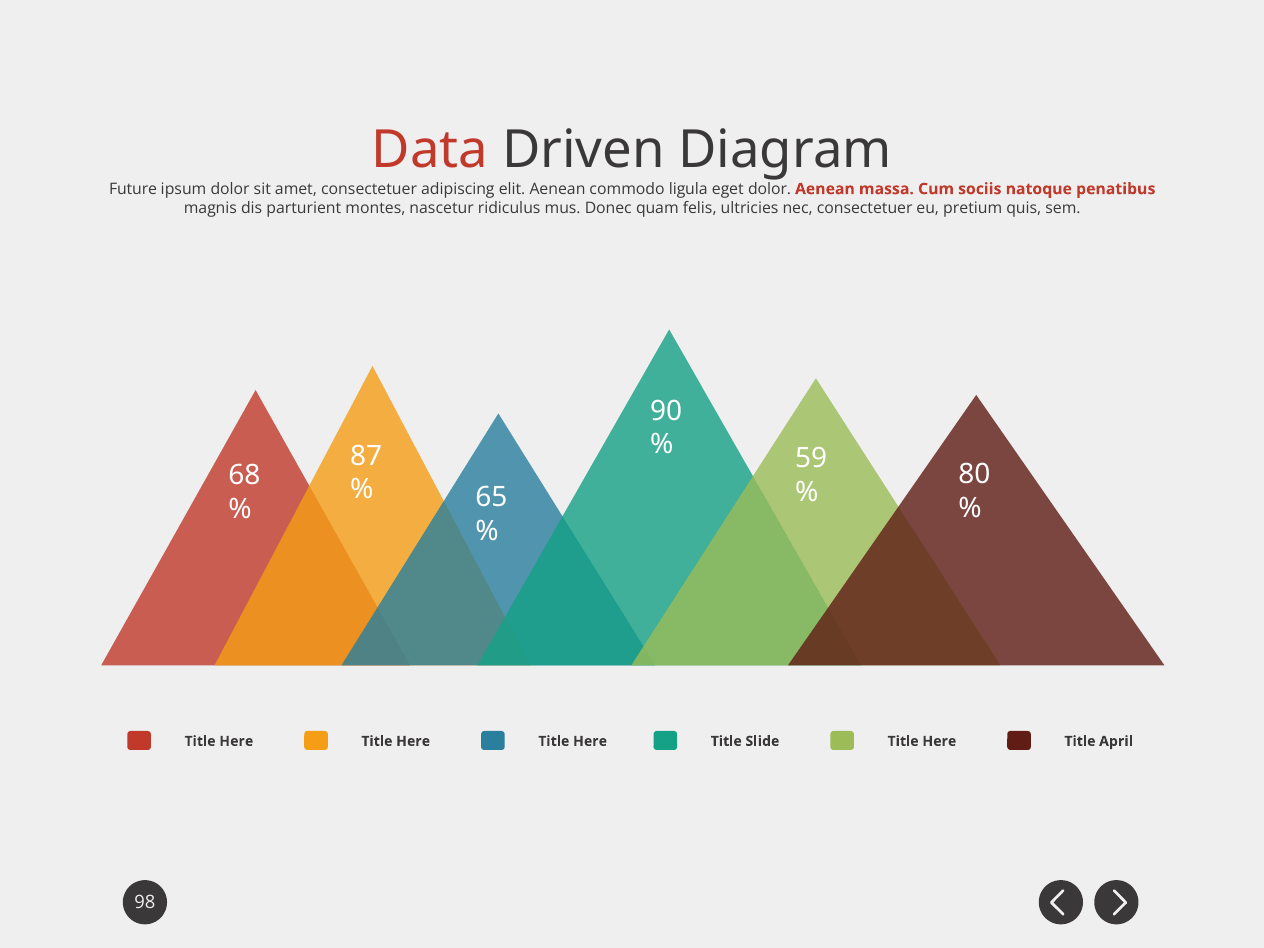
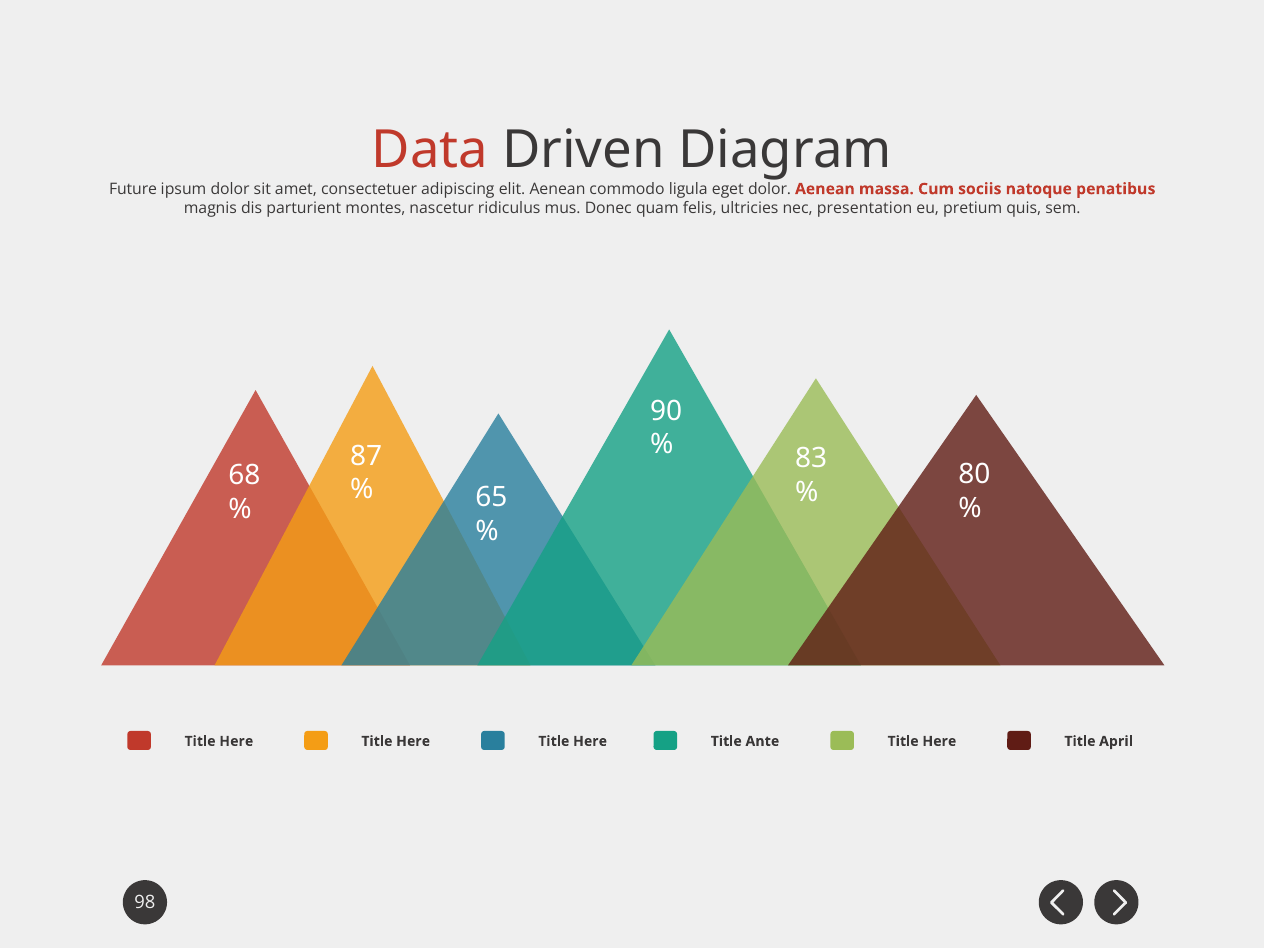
nec consectetuer: consectetuer -> presentation (865, 208)
59: 59 -> 83 (811, 458)
Slide: Slide -> Ante (762, 741)
